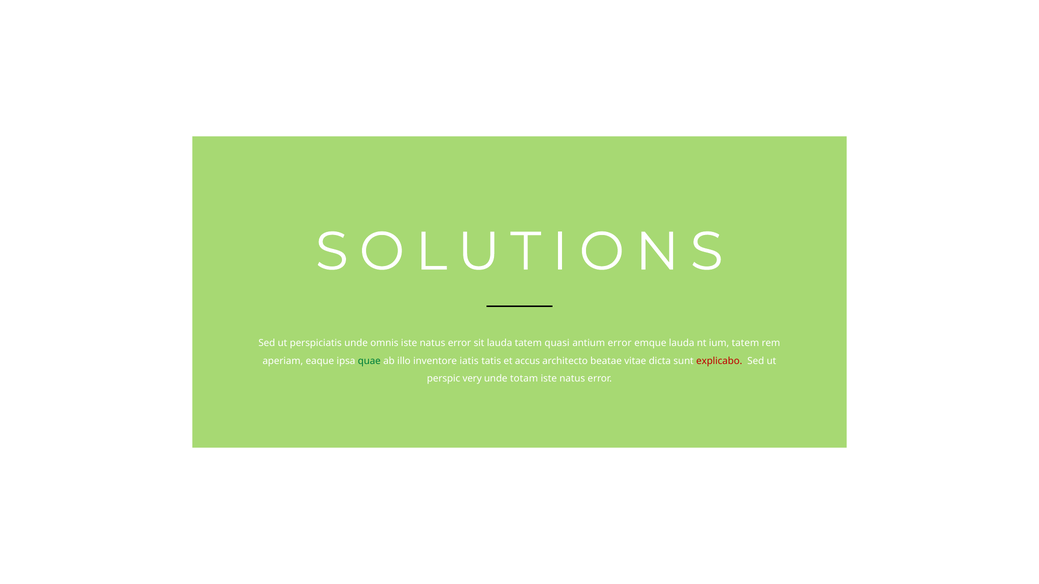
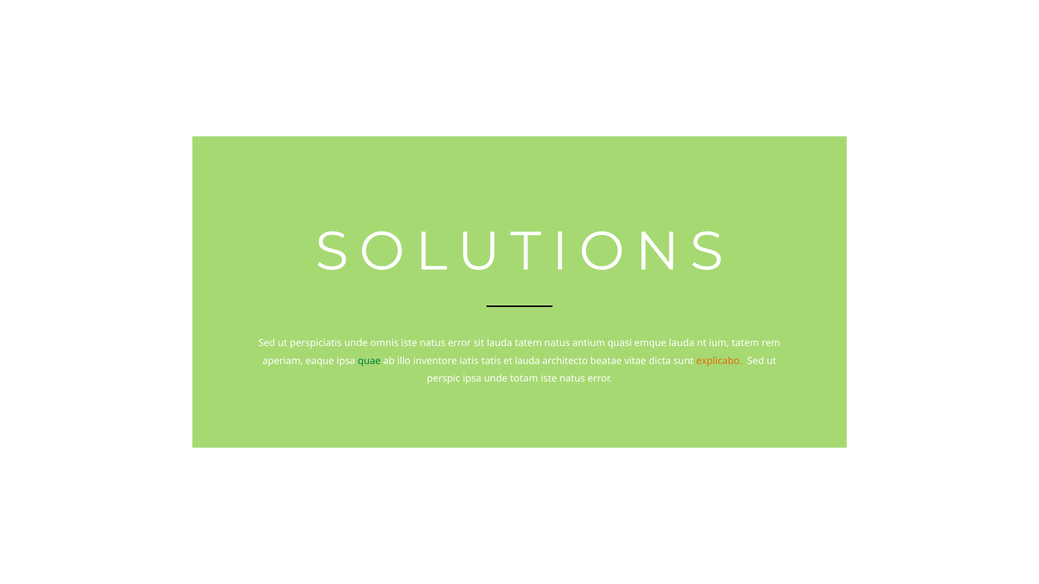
tatem quasi: quasi -> natus (557, 344)
antium error: error -> quasi (620, 344)
et accus: accus -> lauda (527, 361)
explicabo colour: red -> orange (719, 361)
perspic very: very -> ipsa (472, 379)
